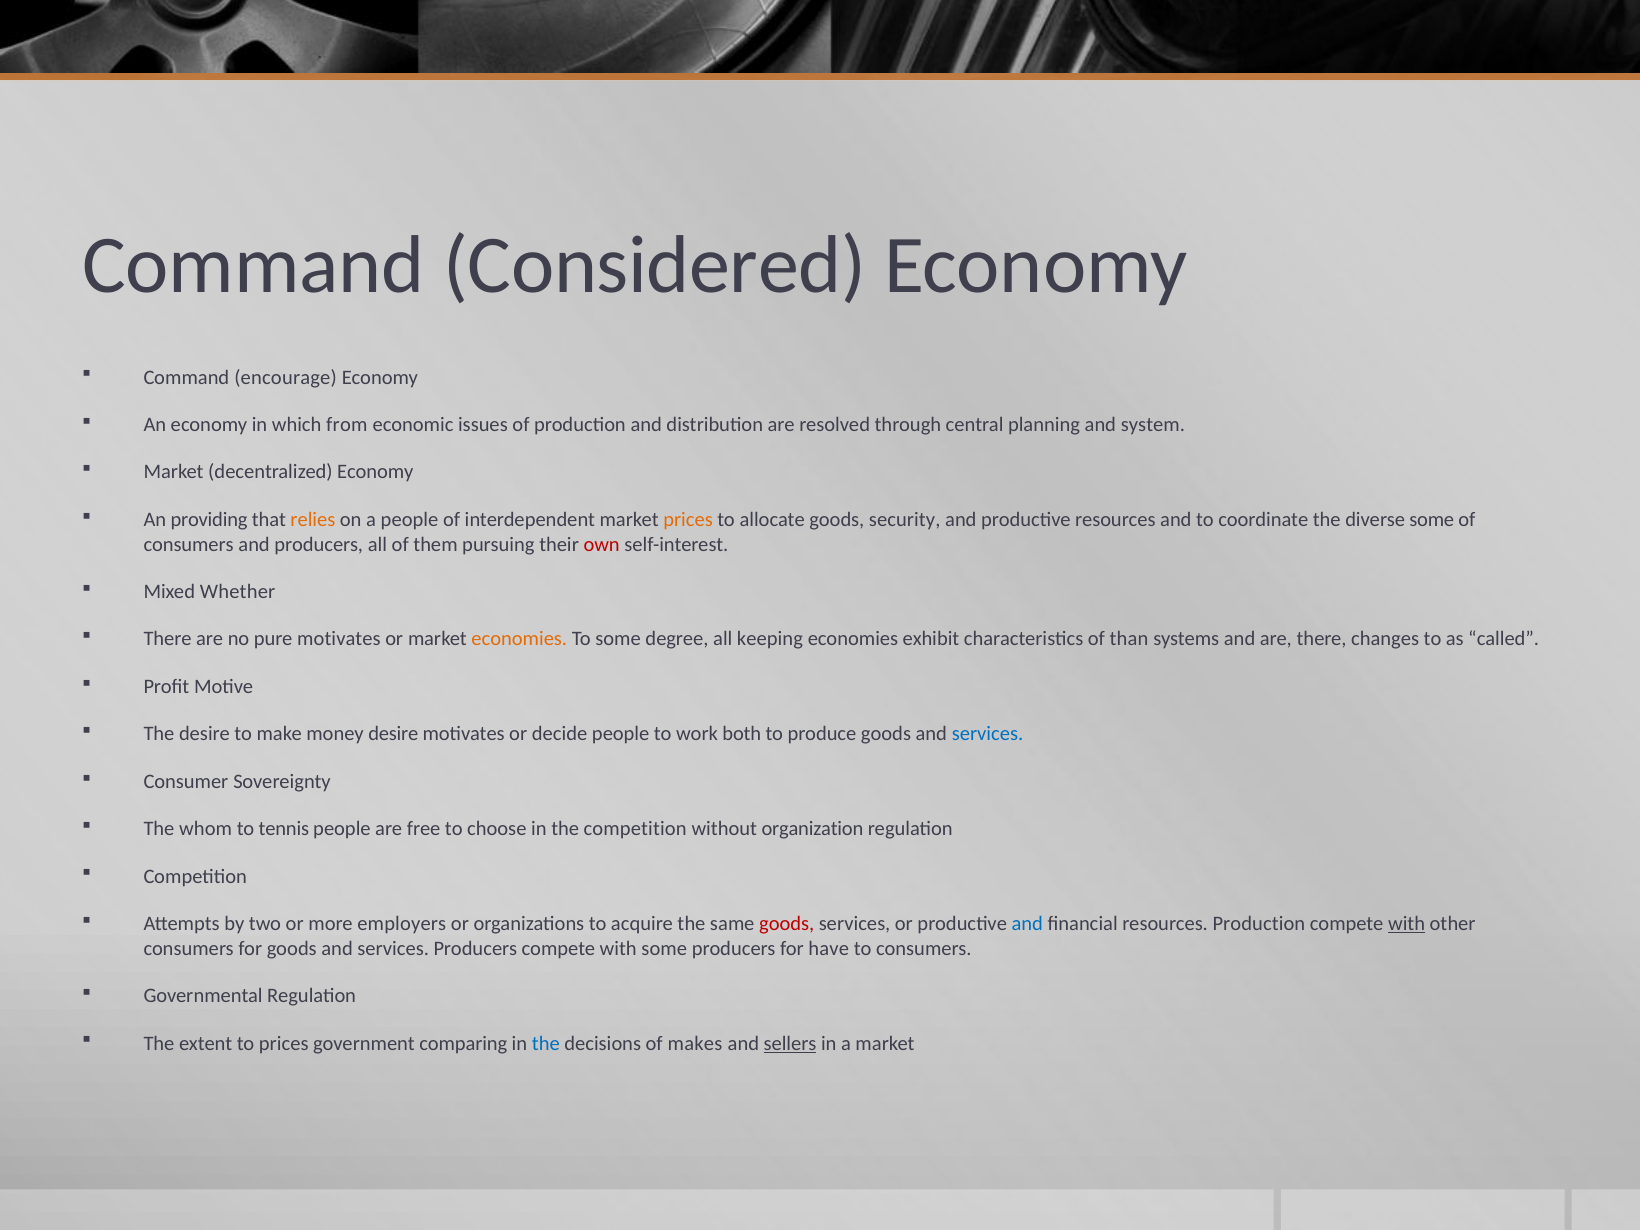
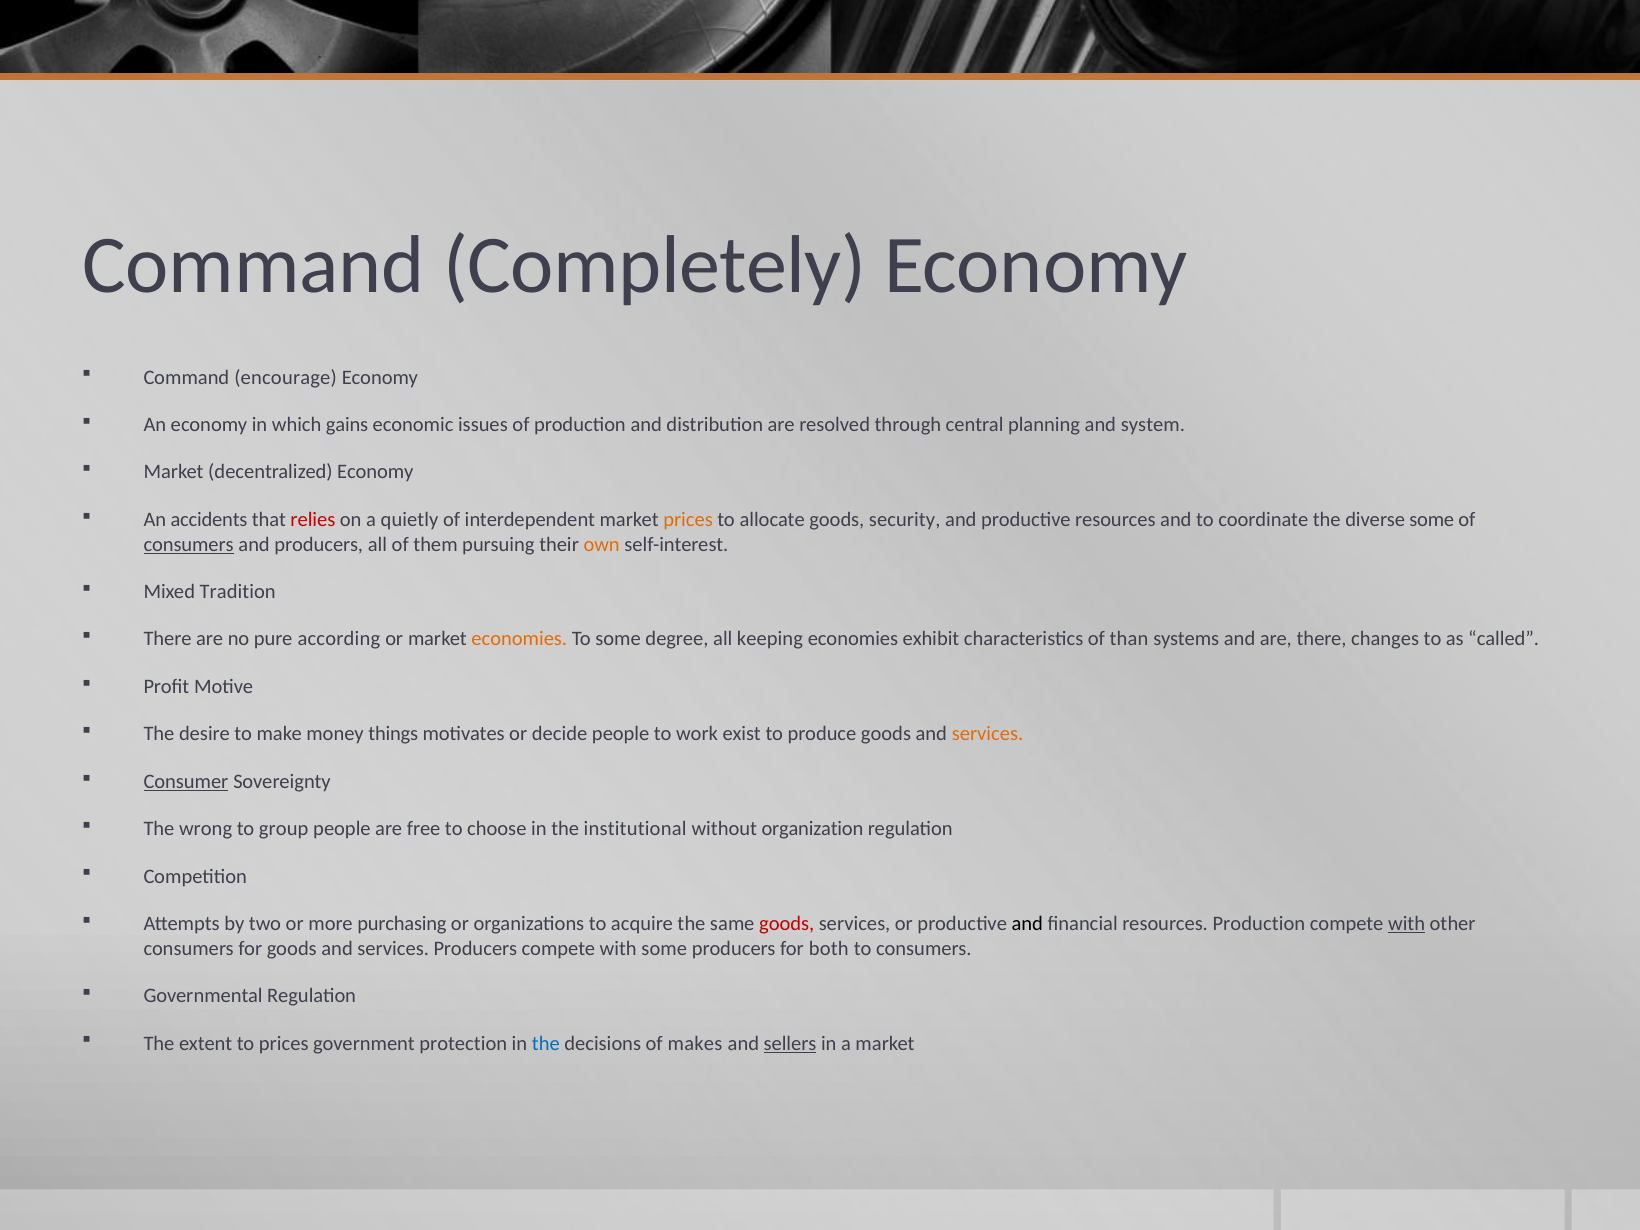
Considered: Considered -> Completely (655, 265)
from: from -> gains (347, 425)
providing: providing -> accidents (209, 520)
relies colour: orange -> red (313, 520)
a people: people -> quietly (410, 520)
consumers underline: none -> present (189, 544)
own colour: red -> orange (602, 544)
Whether: Whether -> Tradition (238, 592)
pure motivates: motivates -> according (339, 639)
money desire: desire -> things (393, 734)
both: both -> exist (742, 734)
services colour: blue -> orange (988, 734)
Consumer underline: none -> present (186, 782)
whom: whom -> wrong (206, 829)
tennis: tennis -> group (284, 829)
the competition: competition -> institutional (635, 829)
employers: employers -> purchasing (402, 924)
and colour: blue -> black (1027, 924)
have: have -> both (829, 949)
comparing: comparing -> protection (463, 1044)
